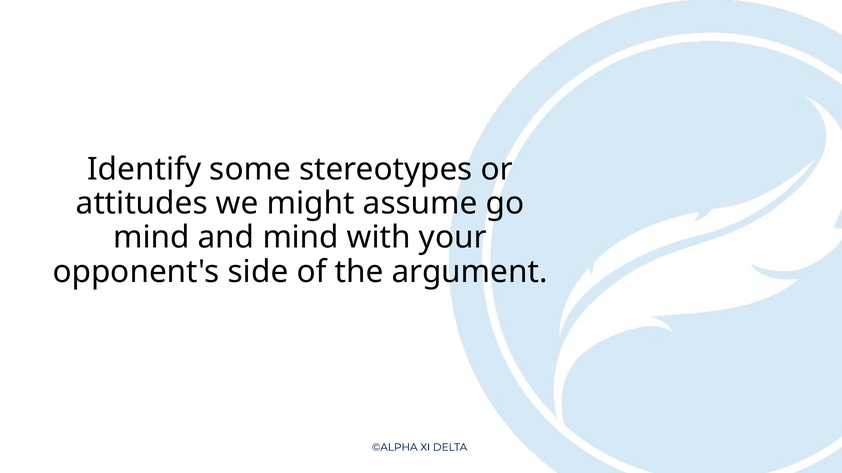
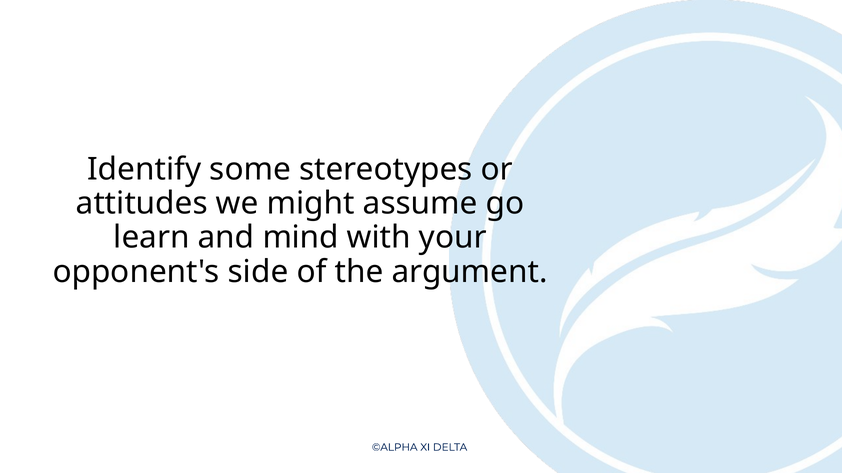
mind: mind -> learn (152, 238)
